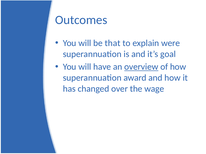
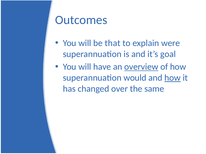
award: award -> would (135, 78)
how underline: none -> present (173, 78)
wage: wage -> same (154, 89)
